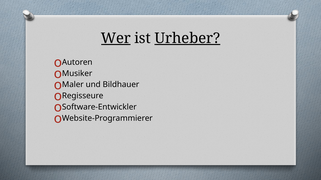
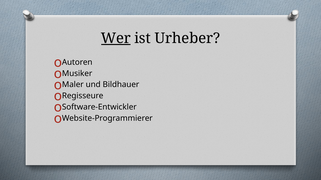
Urheber underline: present -> none (187, 38)
